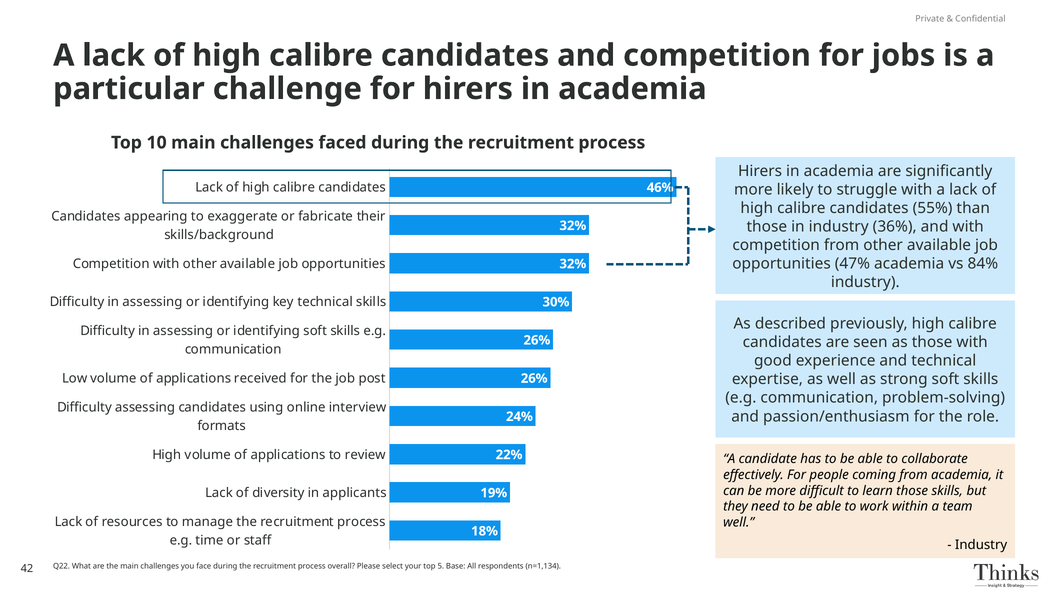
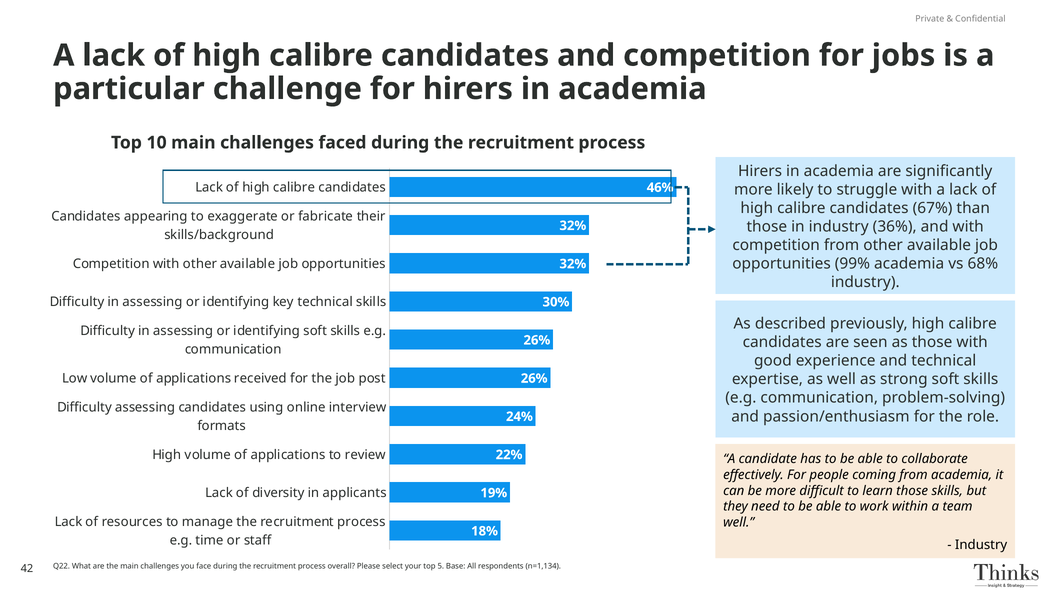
55%: 55% -> 67% (933, 208)
47%: 47% -> 99% (852, 264)
84%: 84% -> 68% (983, 264)
